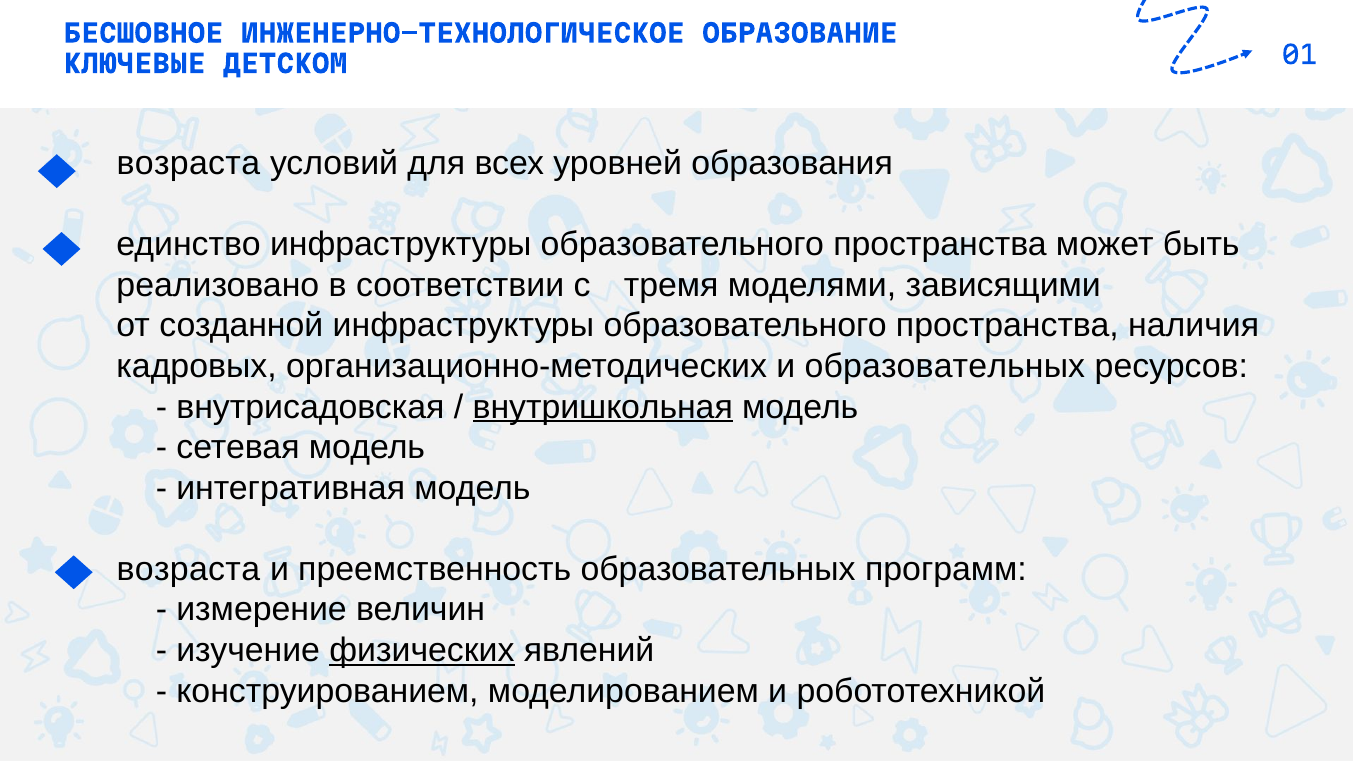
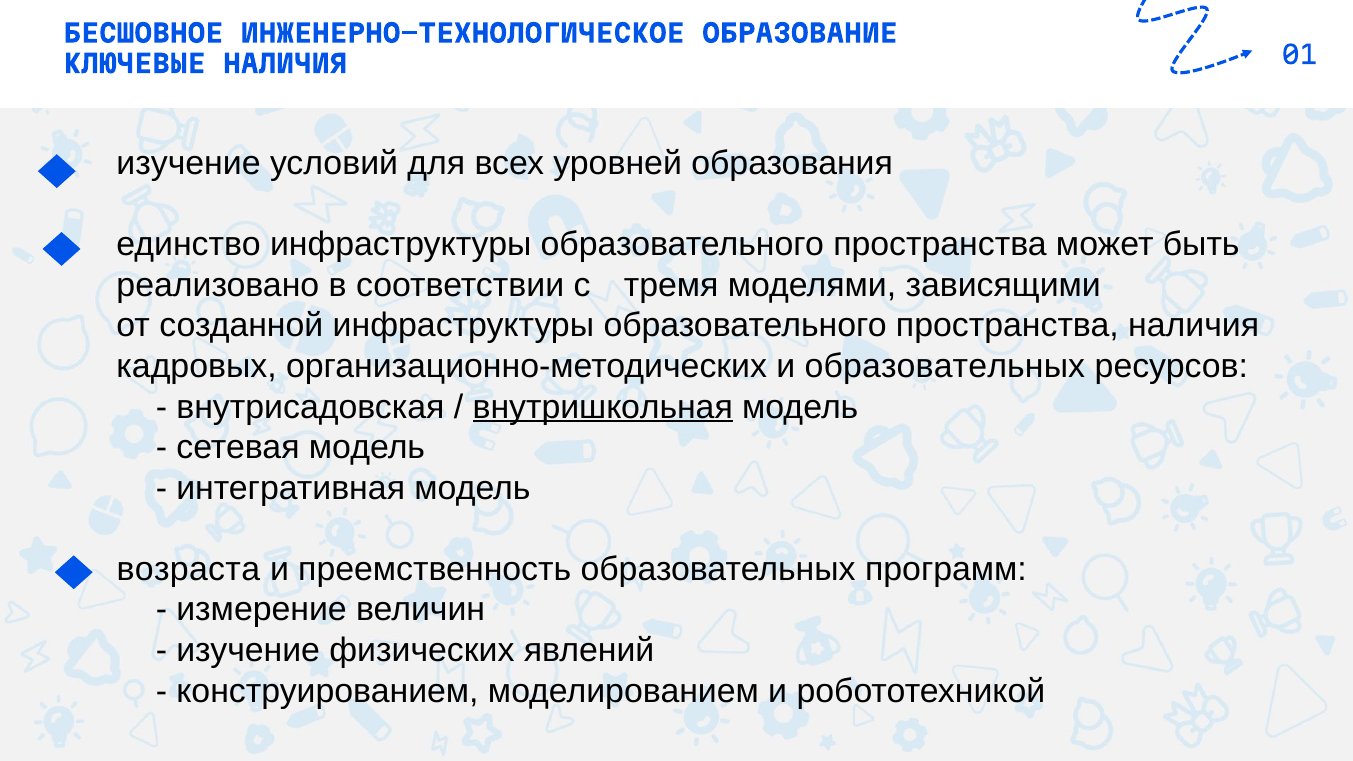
КЛЮЧЕВЫЕ ДЕТСКОМ: ДЕТСКОМ -> НАЛИЧИЯ (285, 65)
возраста: возраста -> изучение (189, 163)
физических underline: present -> none (422, 650)
